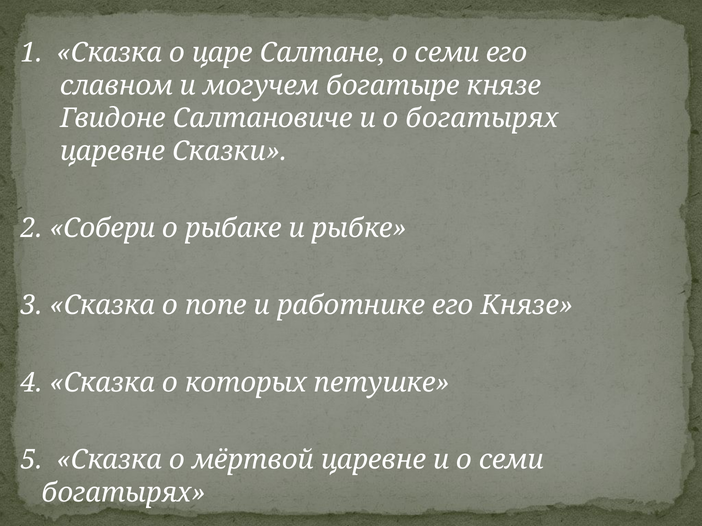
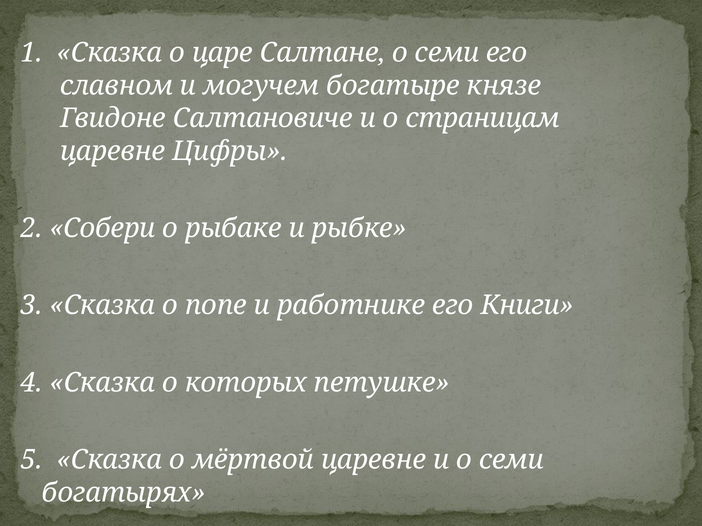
о богатырях: богатырях -> страницам (483, 118)
Сказки: Сказки -> Цифры (230, 151)
его Князе: Князе -> Книги (527, 306)
